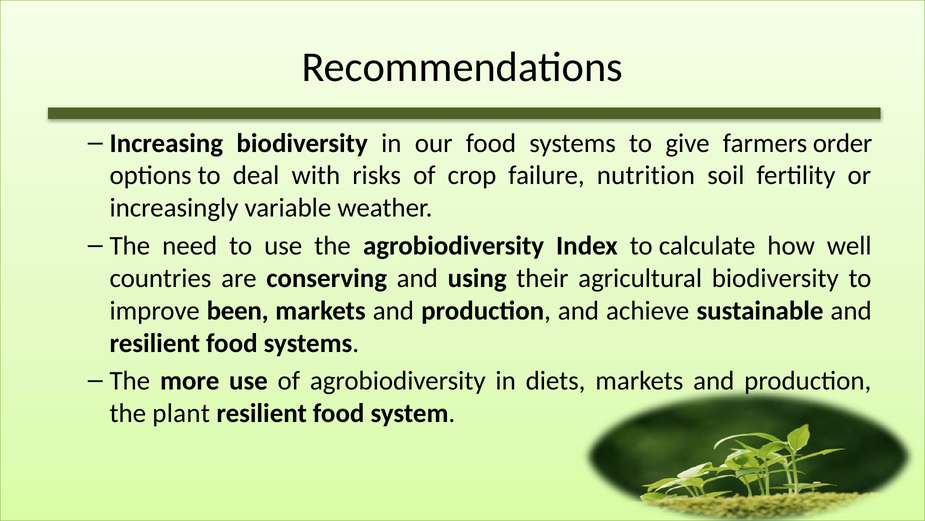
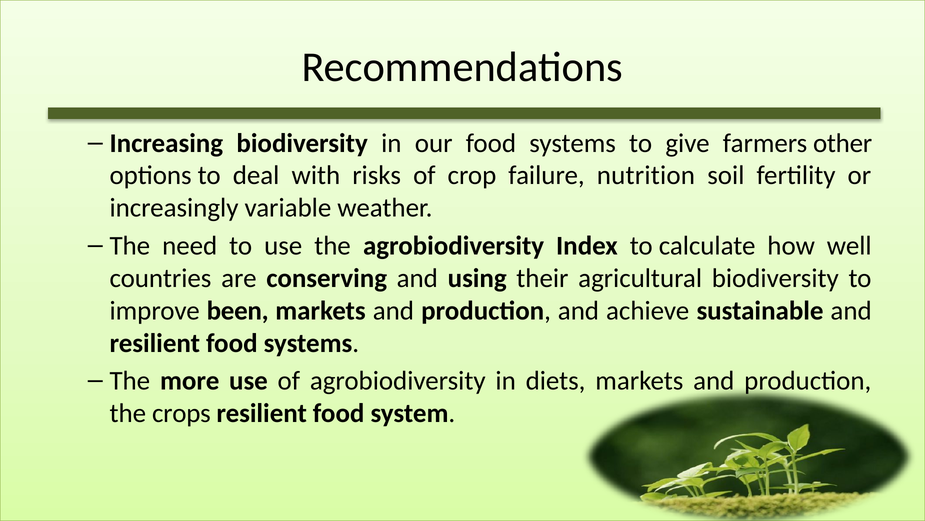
order: order -> other (843, 143)
plant: plant -> crops (181, 413)
